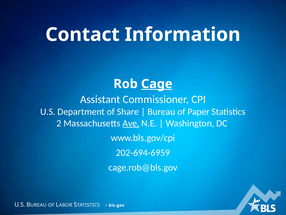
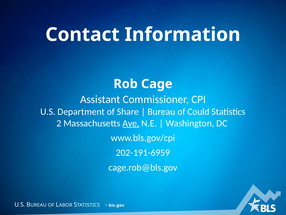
Cage underline: present -> none (157, 84)
Paper: Paper -> Could (199, 112)
202-694-6959: 202-694-6959 -> 202-191-6959 (143, 152)
